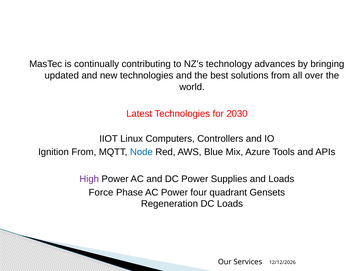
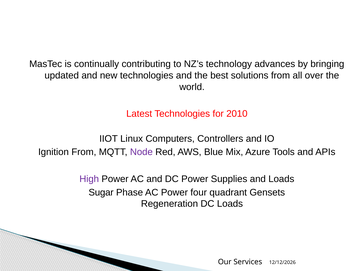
2030: 2030 -> 2010 (237, 114)
Node colour: blue -> purple (141, 152)
Force: Force -> Sugar (101, 192)
